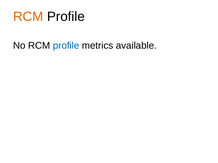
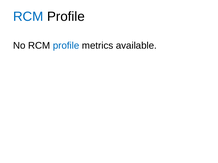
RCM colour: orange -> blue (28, 17)
